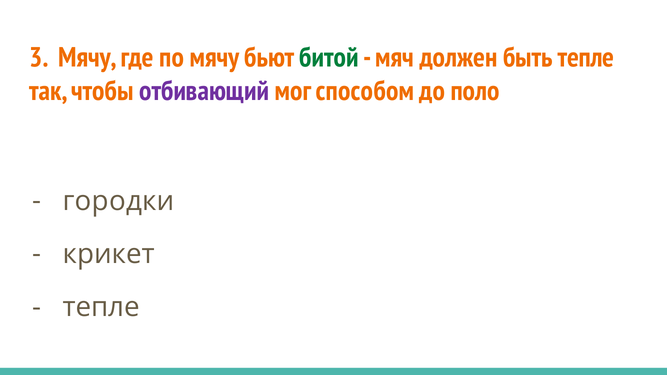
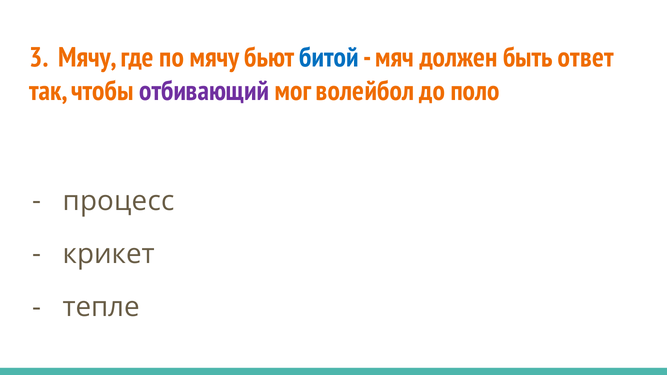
битой colour: green -> blue (329, 58)
быть тепле: тепле -> ответ (586, 58)
способом: способом -> волейбол (365, 91)
городки: городки -> процесс (119, 201)
